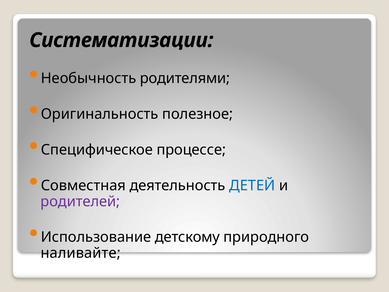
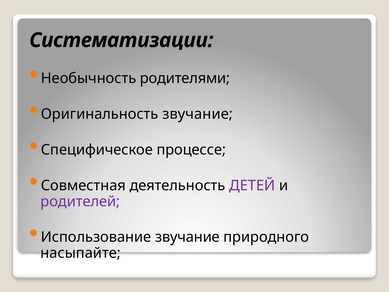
Оригинальность полезное: полезное -> звучание (198, 114)
ДЕТЕЙ colour: blue -> purple (252, 185)
Использование детскому: детскому -> звучание (187, 237)
наливайте: наливайте -> насыпайте (81, 253)
